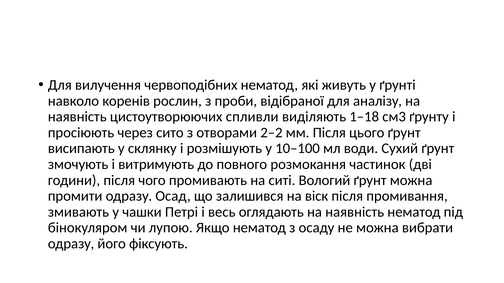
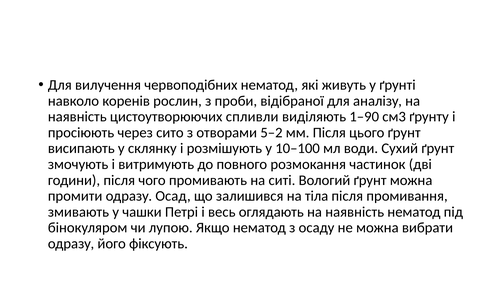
1–18: 1–18 -> 1–90 (364, 117)
2–2: 2–2 -> 5–2 (271, 133)
віск: віск -> тіла (317, 196)
